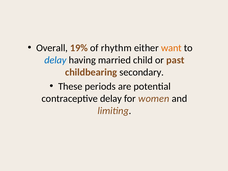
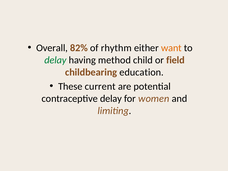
19%: 19% -> 82% (79, 48)
delay colour: blue -> green (55, 60)
married: married -> method (114, 60)
past: past -> field (175, 60)
secondary: secondary -> education (142, 72)
periods: periods -> current (100, 86)
